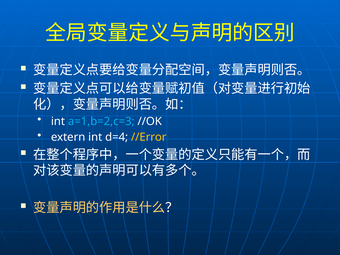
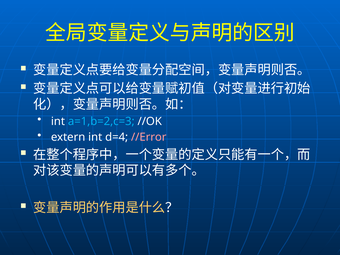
//Error colour: yellow -> pink (149, 137)
